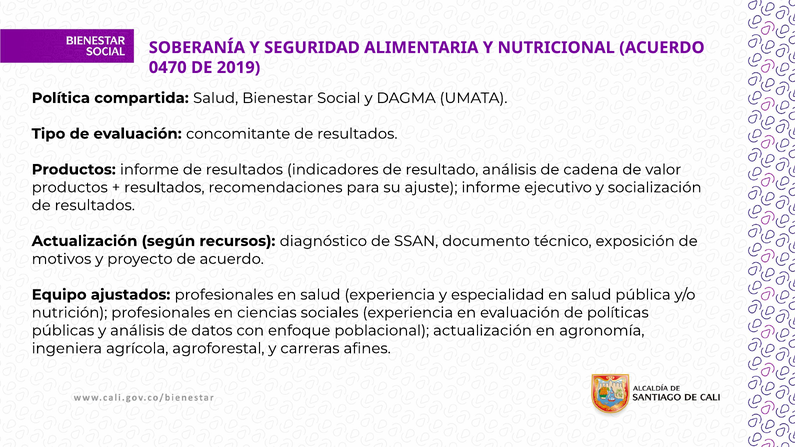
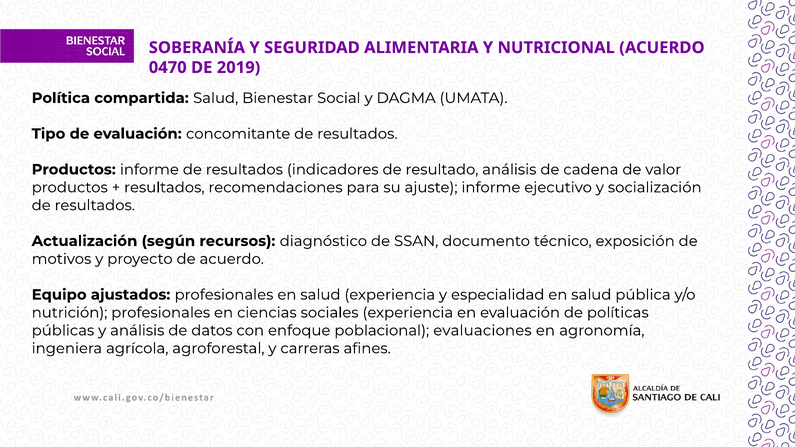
poblacional actualización: actualización -> evaluaciones (482, 331)
